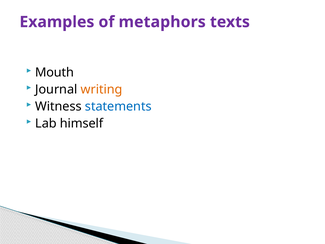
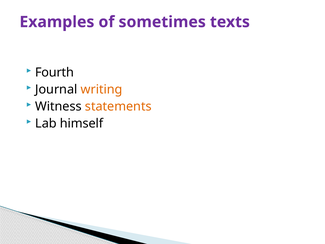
metaphors: metaphors -> sometimes (162, 22)
Mouth: Mouth -> Fourth (54, 72)
statements colour: blue -> orange (118, 106)
